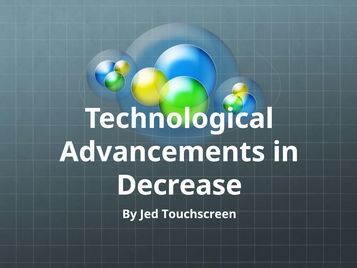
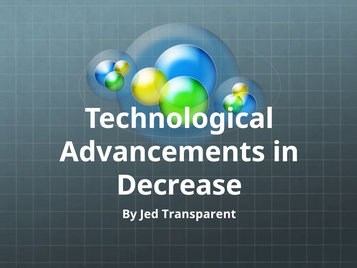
Touchscreen: Touchscreen -> Transparent (199, 214)
